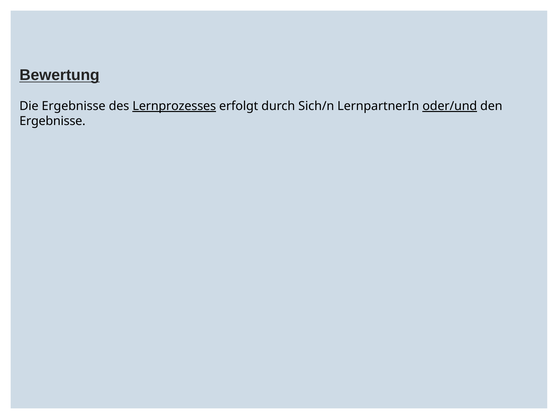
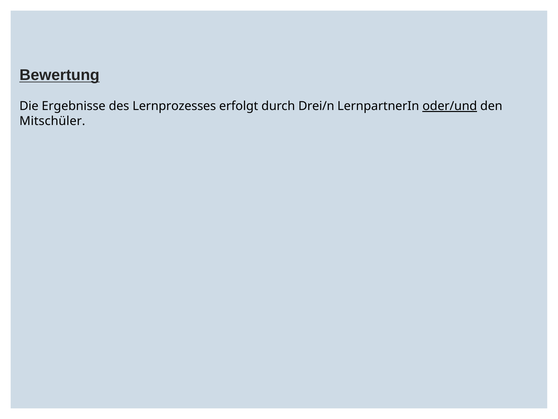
Lernprozesses underline: present -> none (174, 106)
Sich/n: Sich/n -> Drei/n (316, 106)
Ergebnisse: Ergebnisse -> Mitschüler (52, 121)
